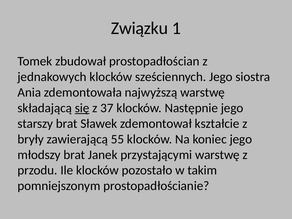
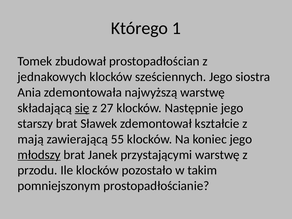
Związku: Związku -> Którego (139, 28)
37: 37 -> 27 (107, 108)
bryły: bryły -> mają (31, 139)
młodszy underline: none -> present (39, 155)
